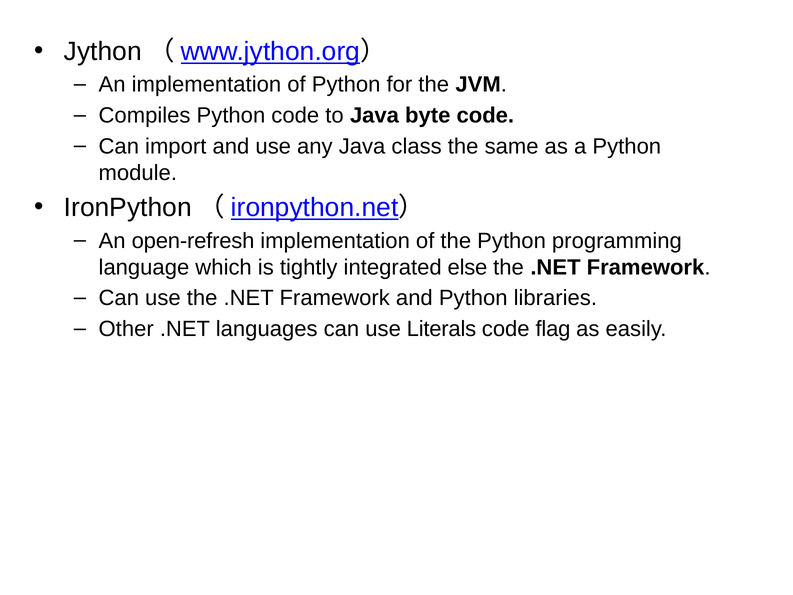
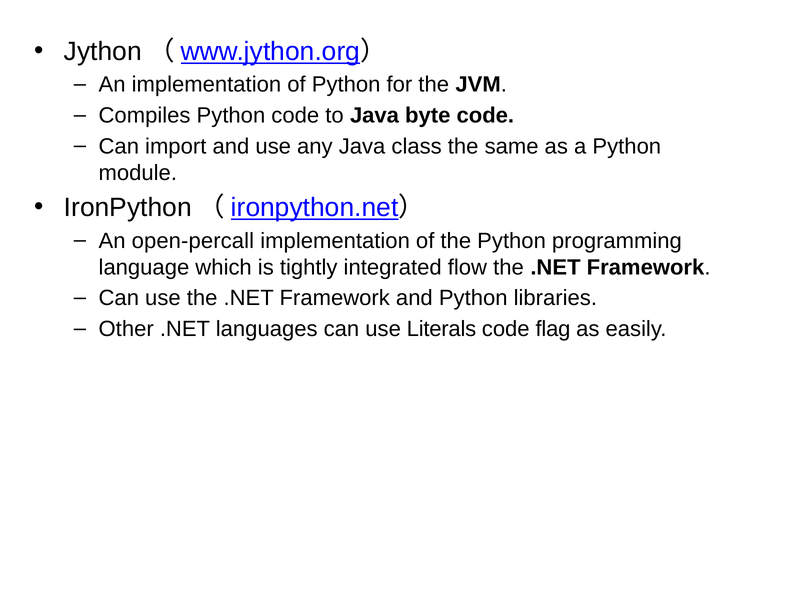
open-refresh: open-refresh -> open-percall (193, 241)
else: else -> flow (467, 267)
